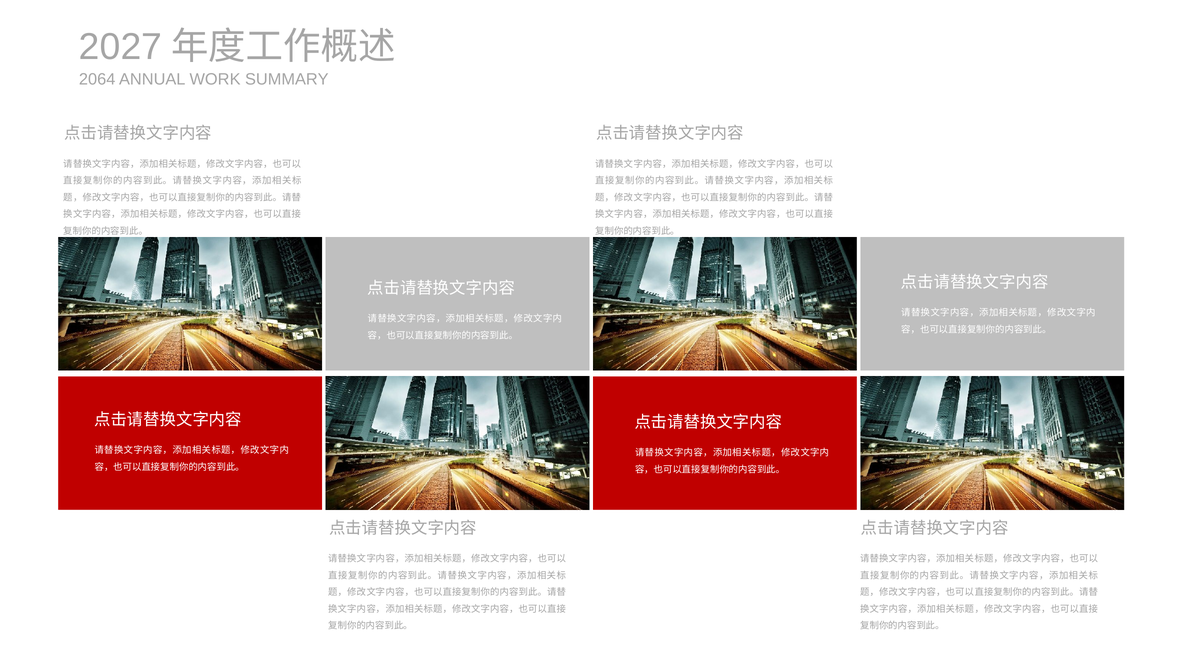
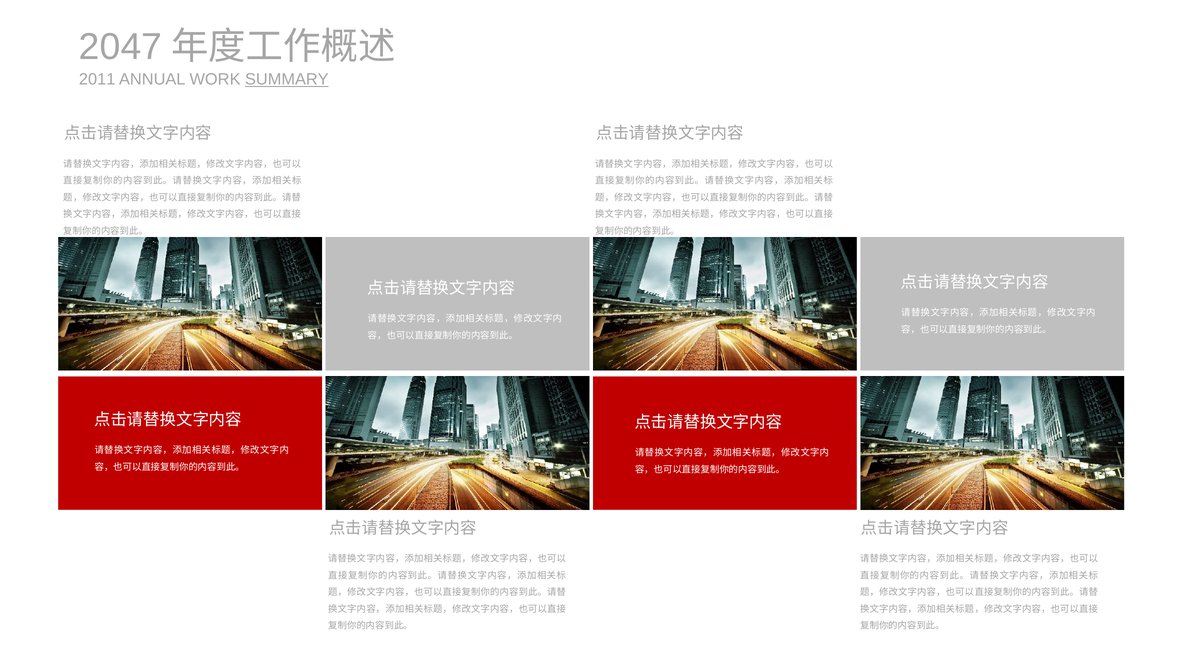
2027: 2027 -> 2047 (121, 47)
2064: 2064 -> 2011 (97, 79)
SUMMARY underline: none -> present (287, 79)
